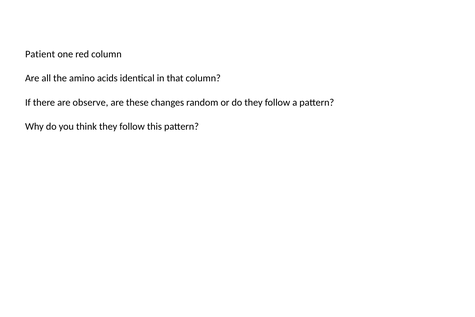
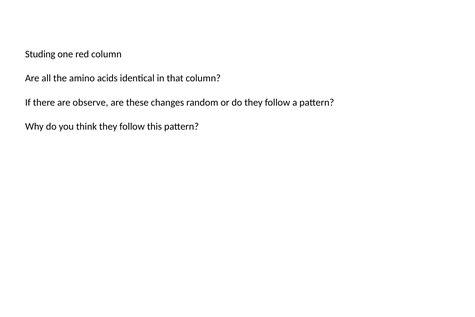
Patient: Patient -> Studing (40, 54)
